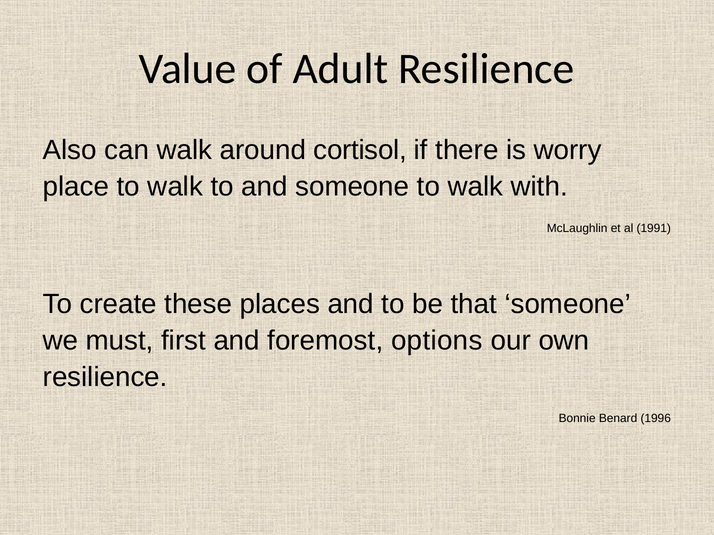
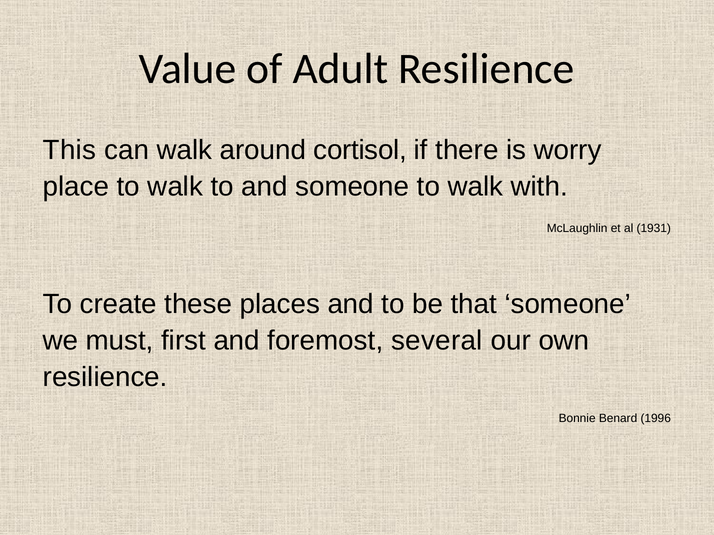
Also: Also -> This (70, 150)
1991: 1991 -> 1931 (654, 228)
options: options -> several (437, 341)
